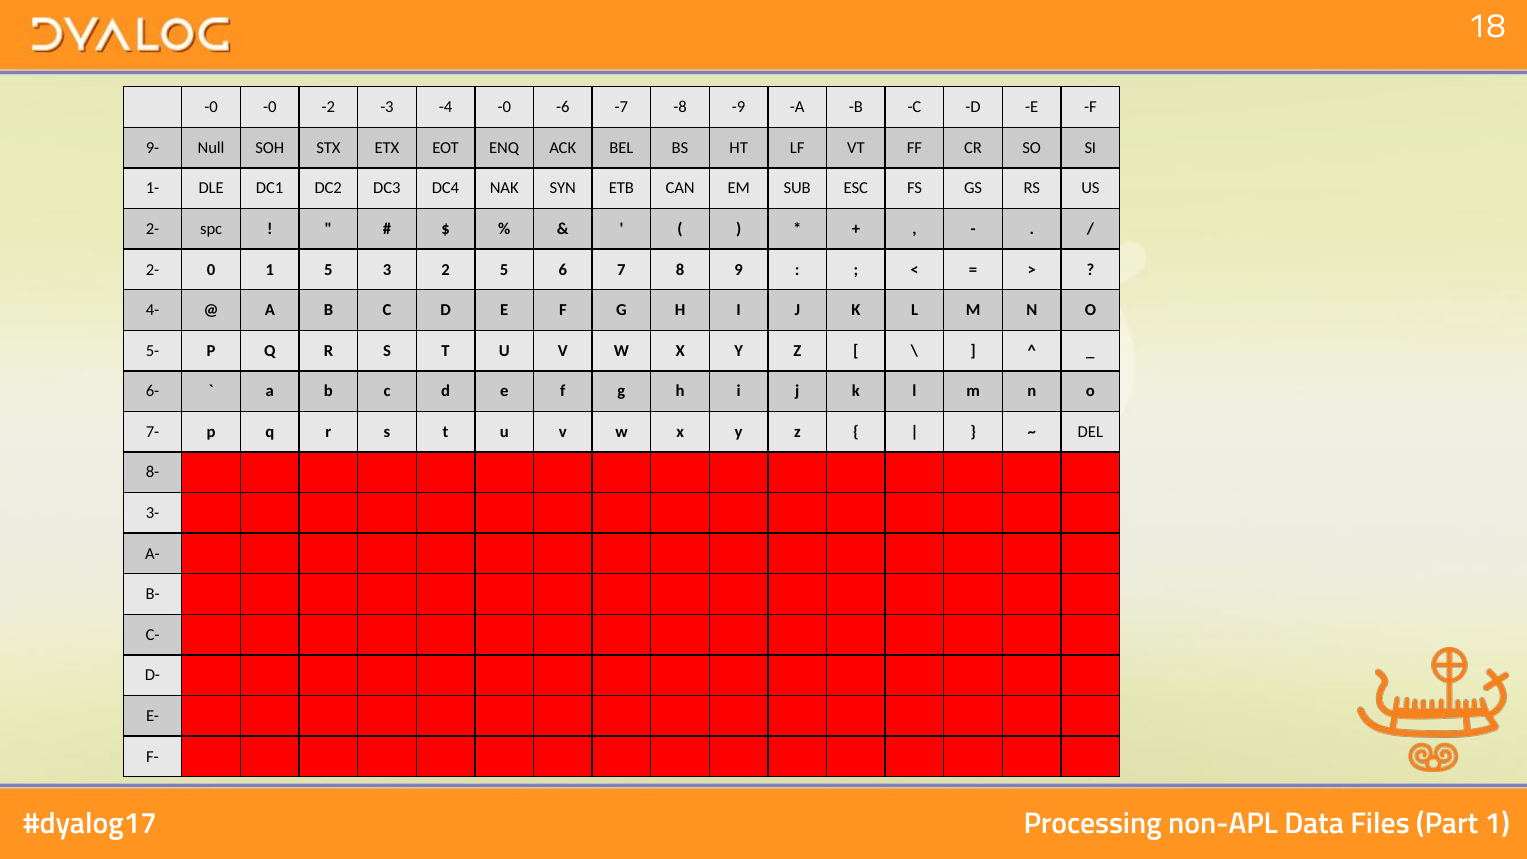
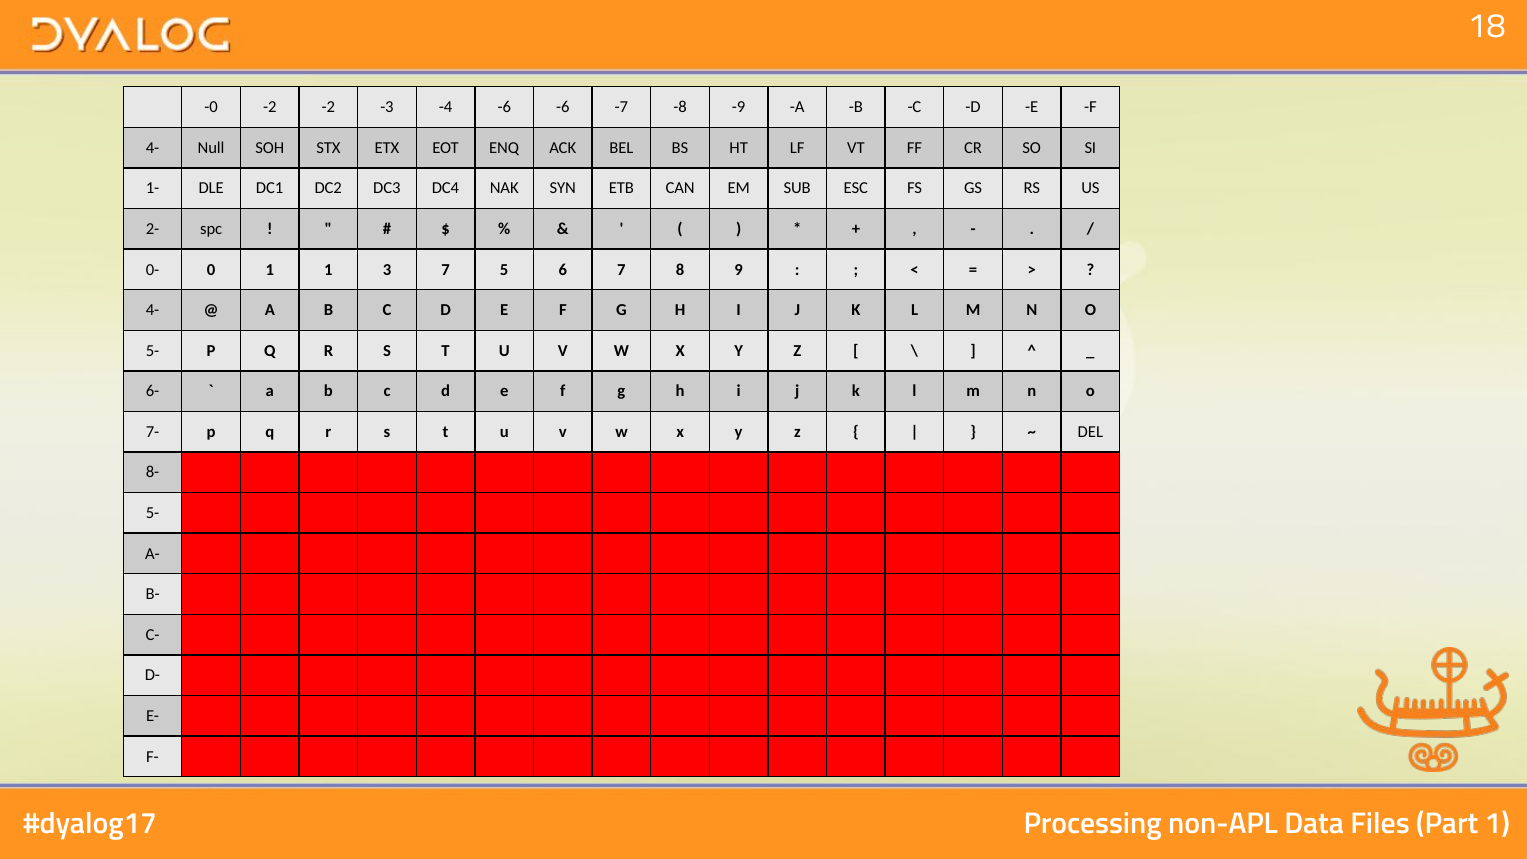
-0 -0: -0 -> -2 (270, 107)
-4 -0: -0 -> -6 (504, 107)
9-: 9- -> 4- (153, 148)
2-: 2- -> 0- (153, 270)
1 5: 5 -> 1 (328, 270)
3 2: 2 -> 7 (446, 270)
3-: 3- -> 5- (153, 513)
